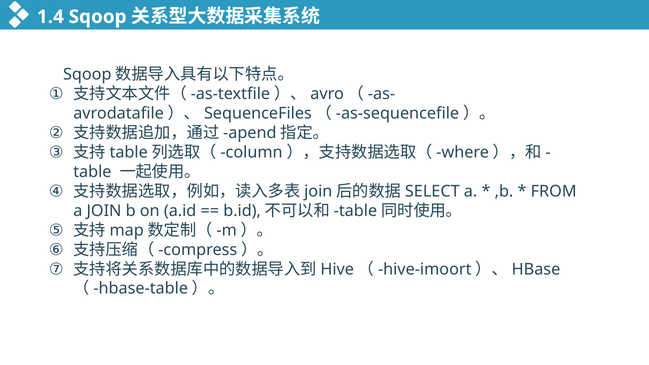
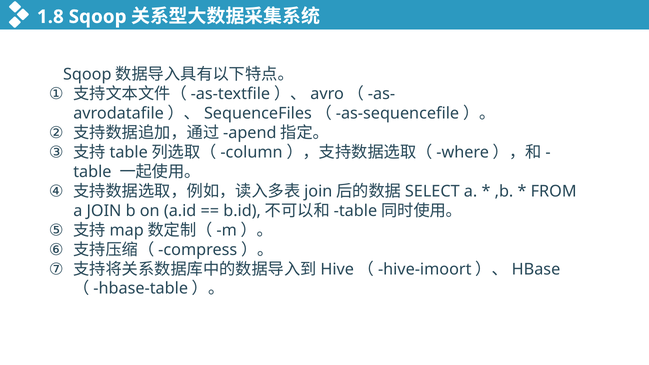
1.4: 1.4 -> 1.8 (50, 17)
